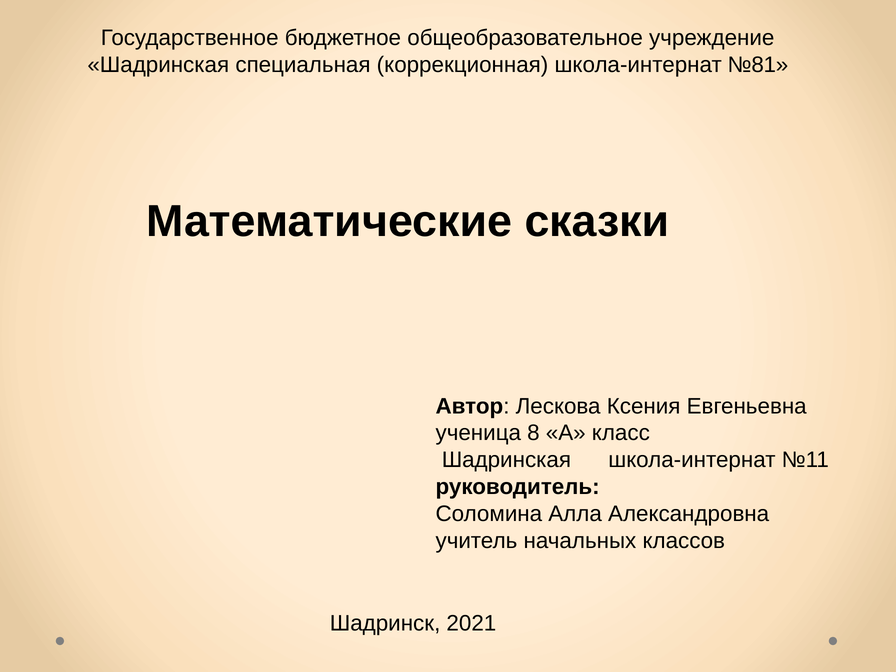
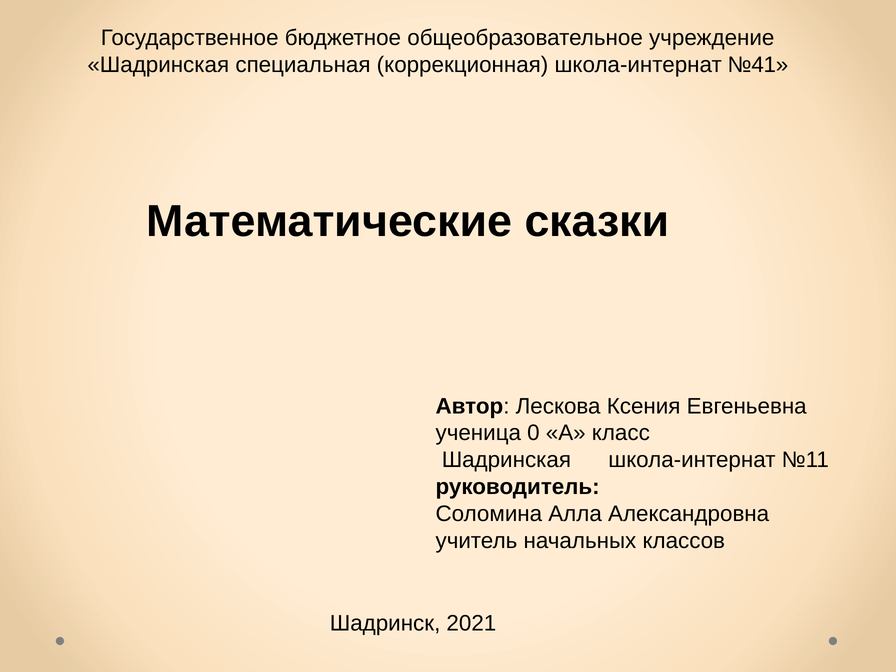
№81: №81 -> №41 (758, 65)
8: 8 -> 0 (533, 433)
